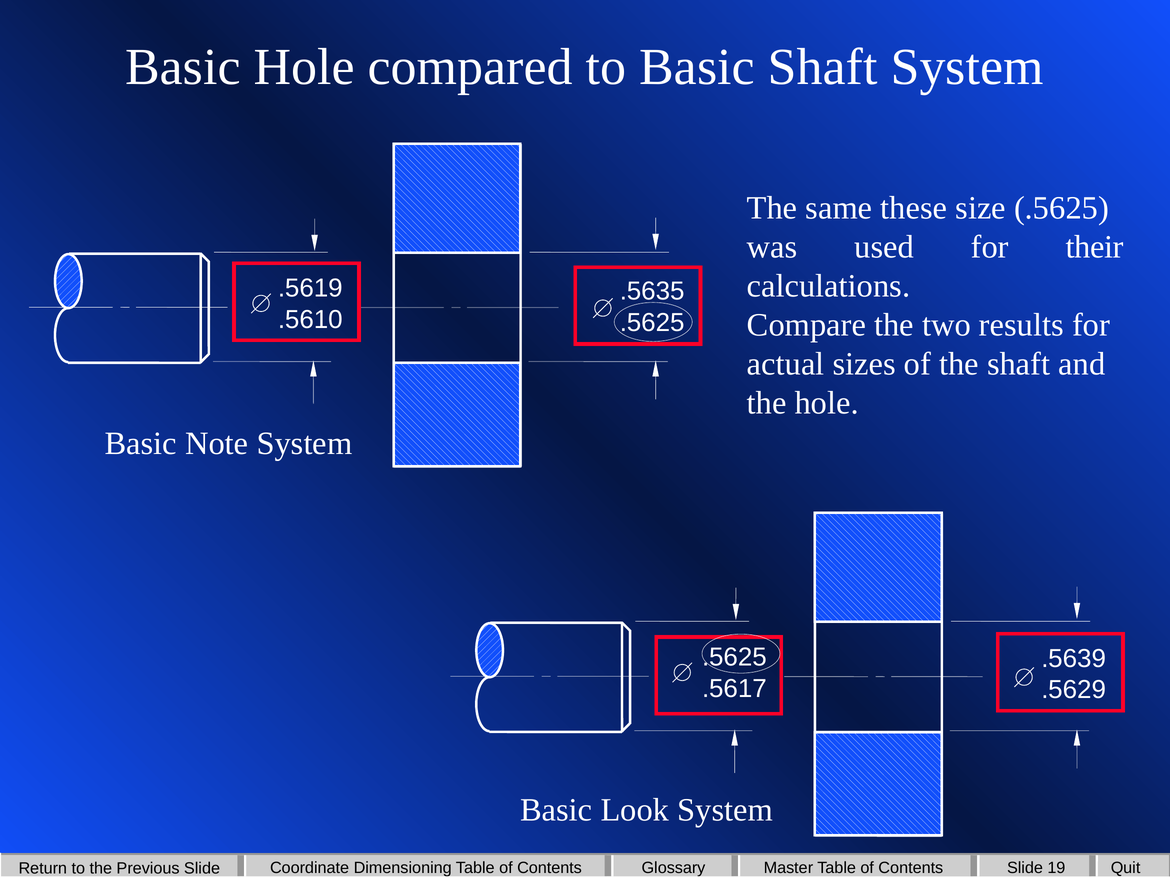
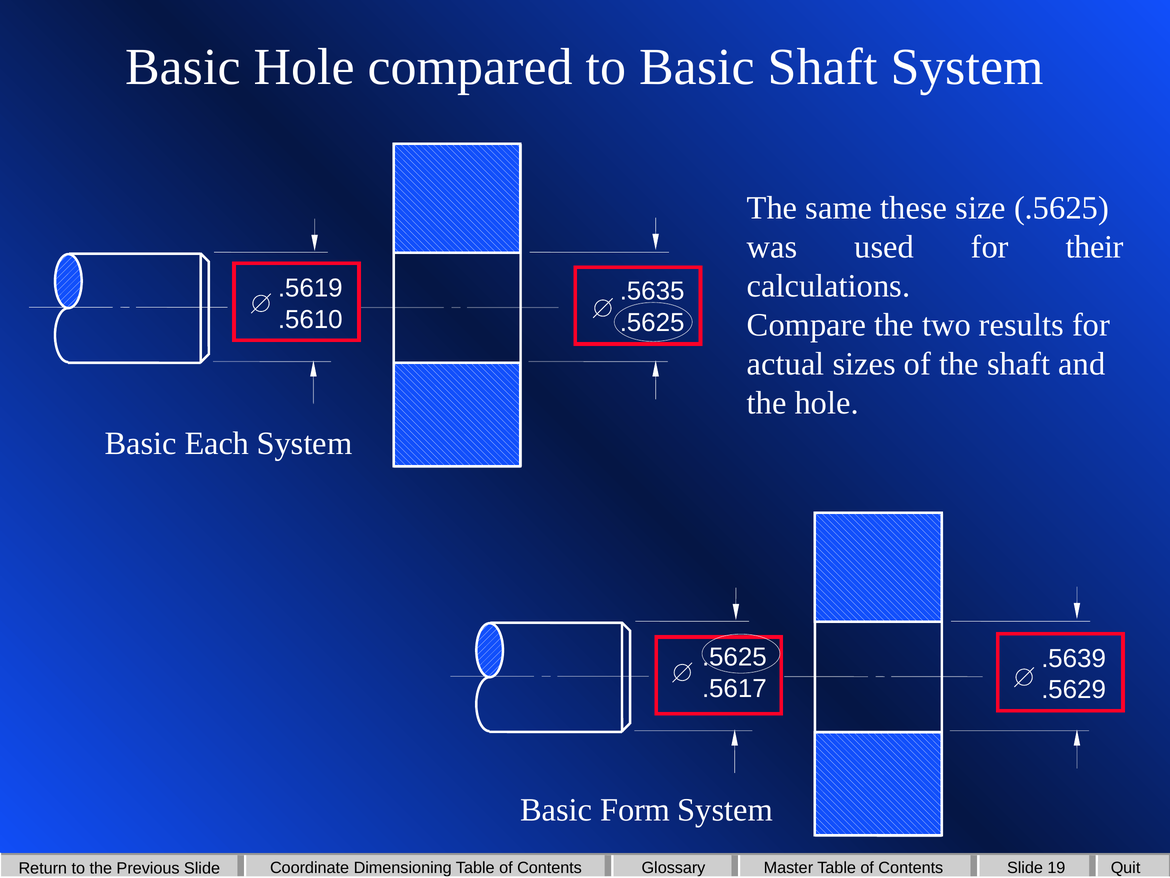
Note: Note -> Each (217, 443)
Look: Look -> Form (635, 809)
